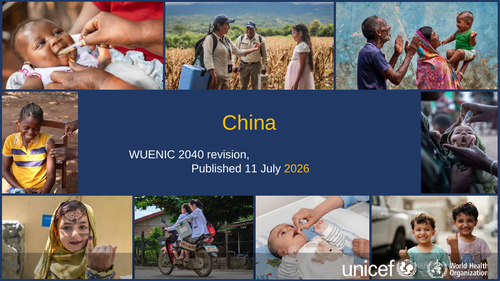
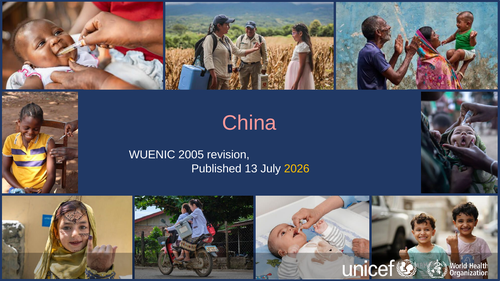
China colour: yellow -> pink (249, 123)
2040: 2040 -> 2005 (191, 155)
11: 11 -> 13 (251, 169)
